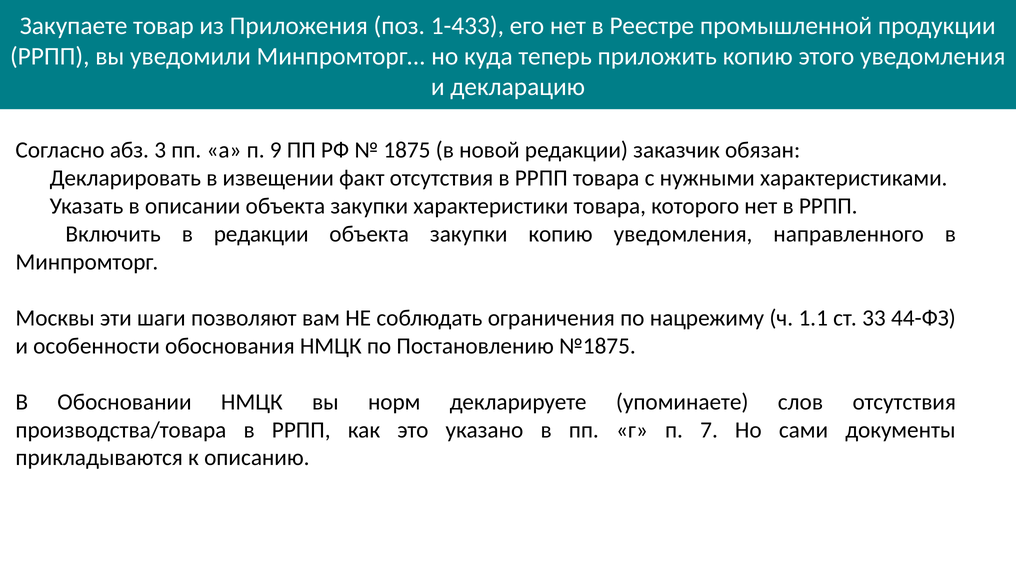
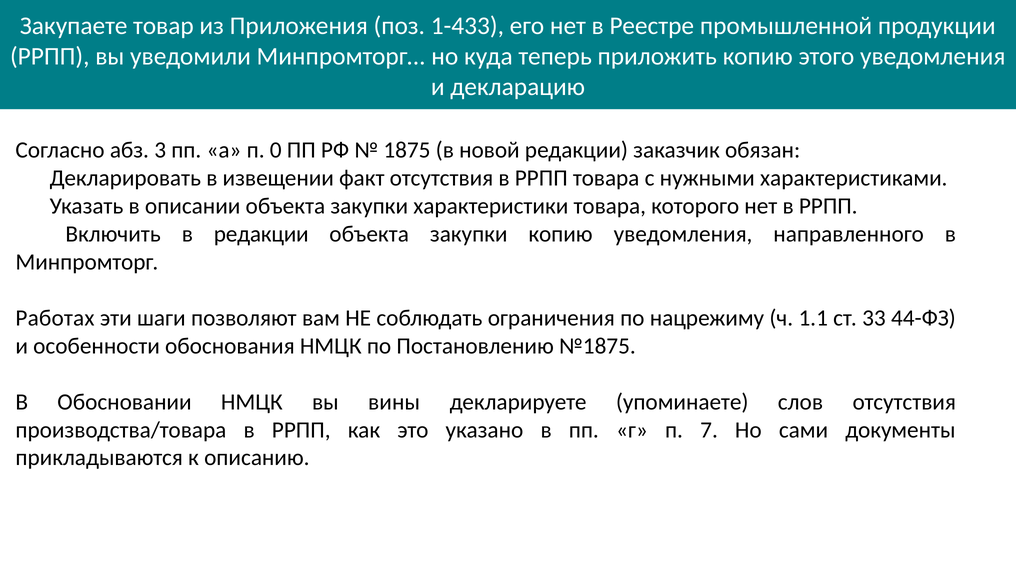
9: 9 -> 0 (276, 150)
Москвы: Москвы -> Работах (55, 318)
норм: норм -> вины (394, 402)
